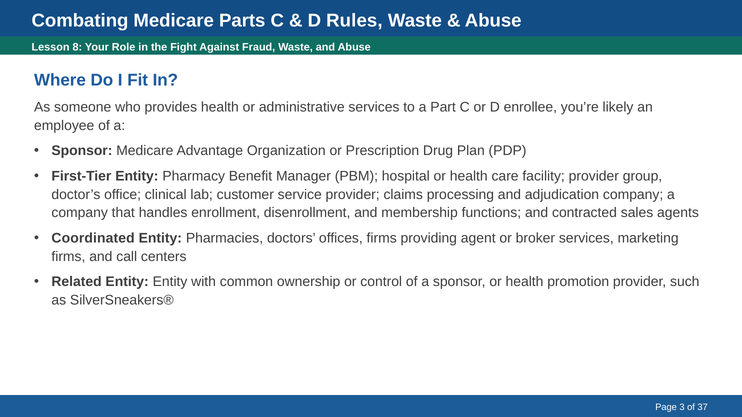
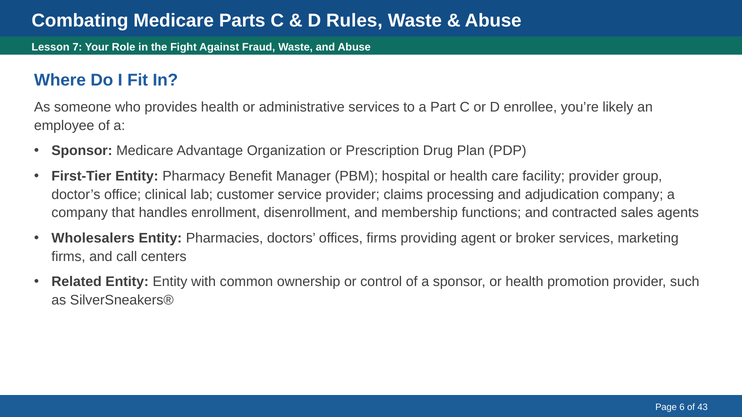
8: 8 -> 7 (77, 47)
Coordinated: Coordinated -> Wholesalers (93, 238)
3: 3 -> 6 (682, 408)
37: 37 -> 43 (703, 408)
